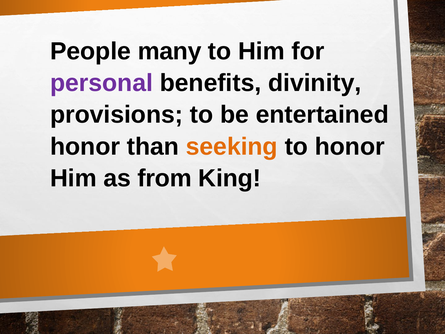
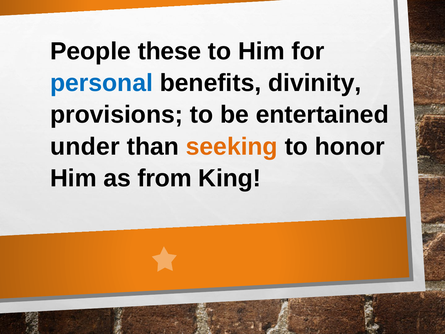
many: many -> these (170, 51)
personal colour: purple -> blue (102, 83)
honor: honor -> under (85, 146)
